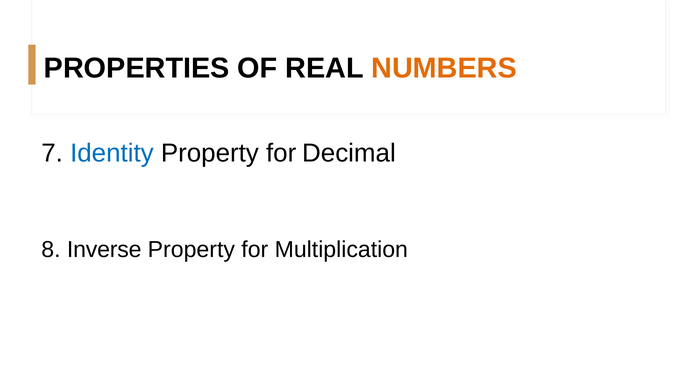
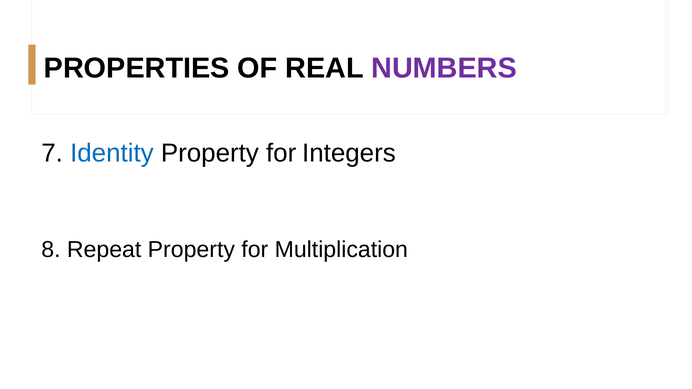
NUMBERS colour: orange -> purple (444, 68)
Decimal: Decimal -> Integers (349, 153)
Inverse: Inverse -> Repeat (104, 250)
